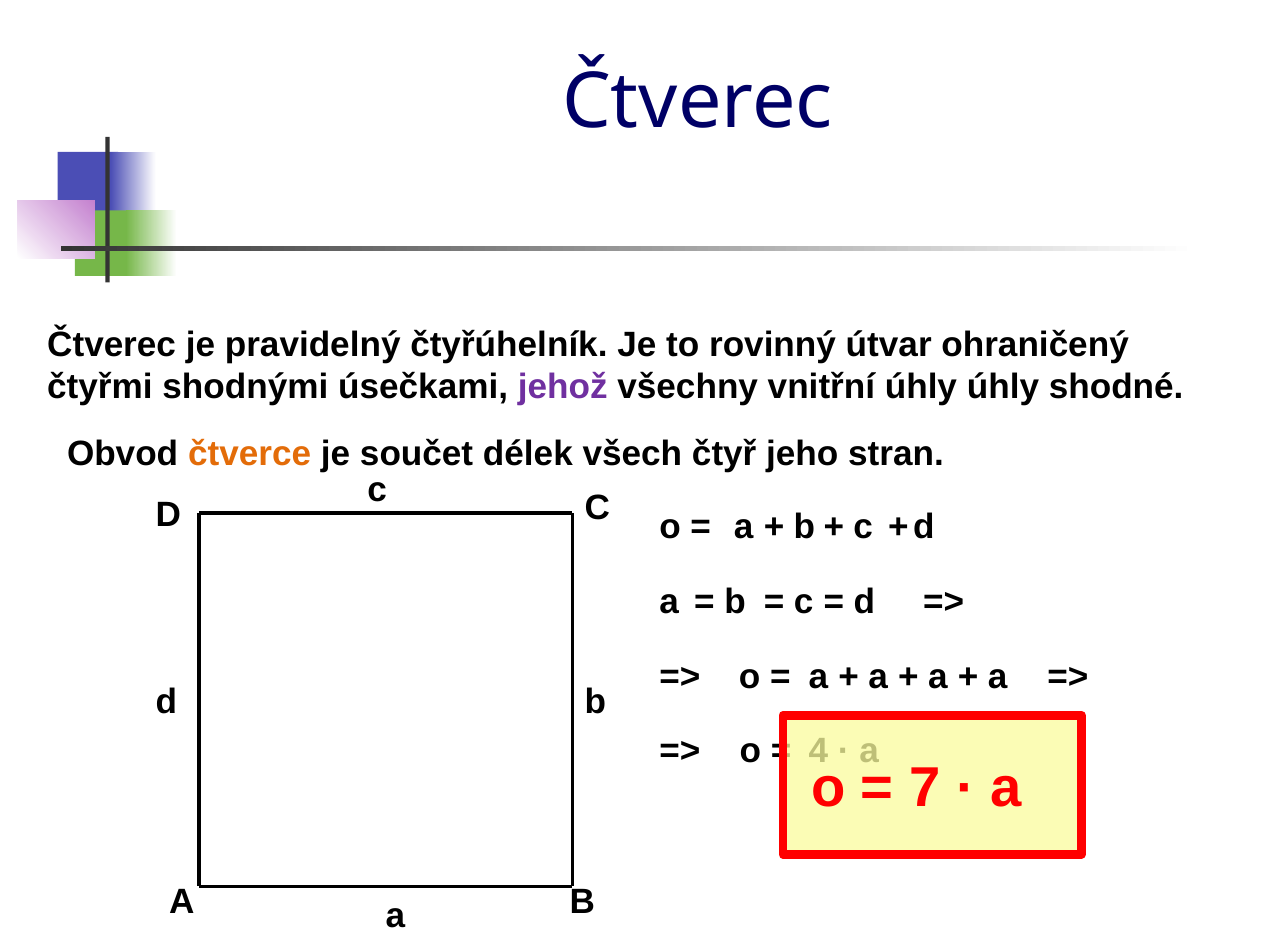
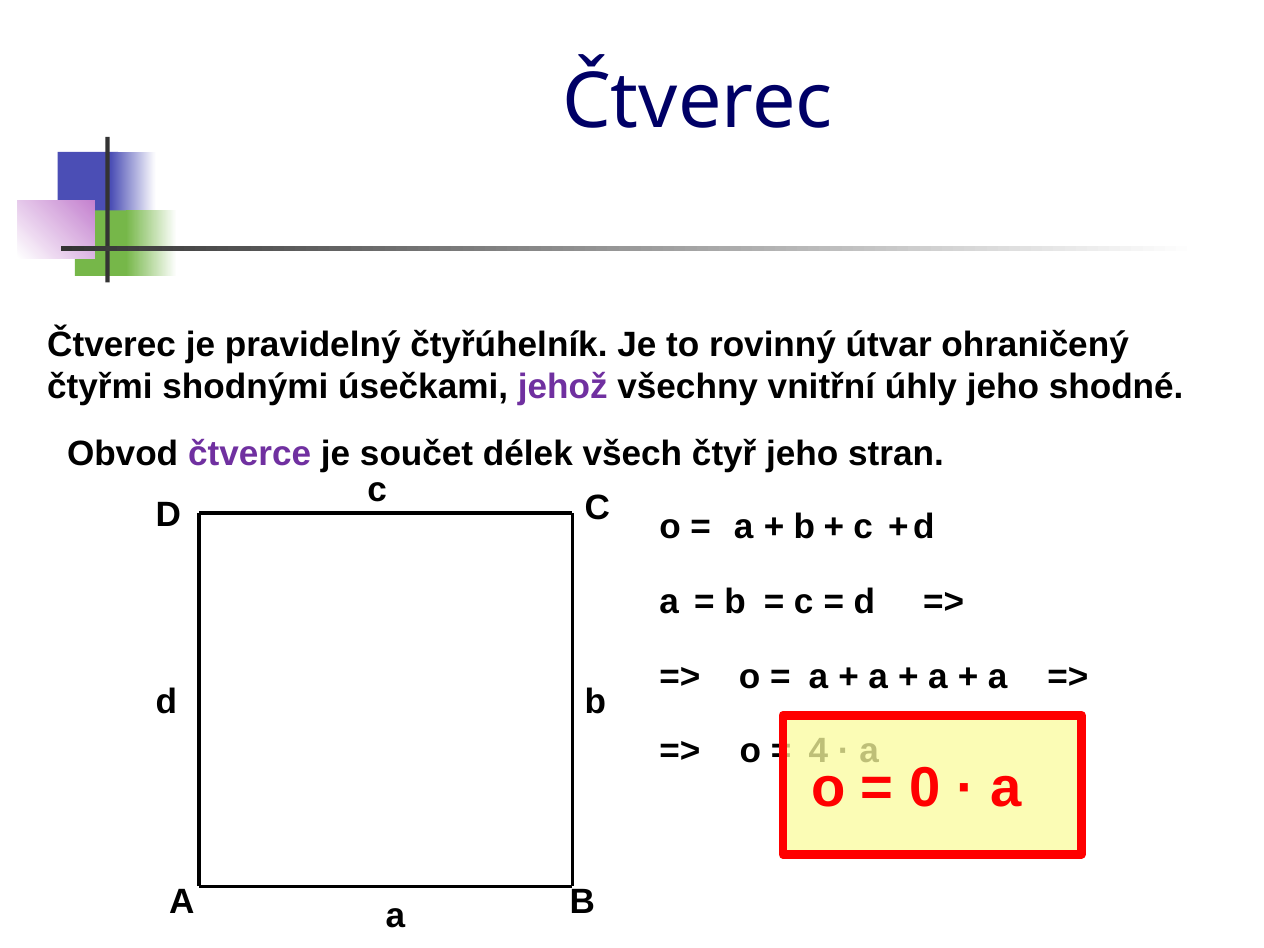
úhly úhly: úhly -> jeho (1003, 387)
čtverce colour: orange -> purple (250, 454)
7: 7 -> 0 (925, 788)
